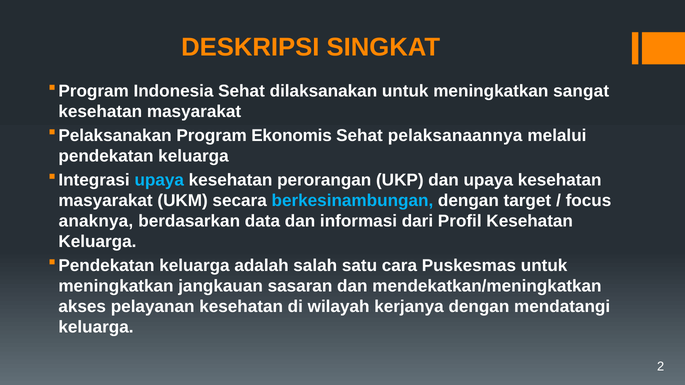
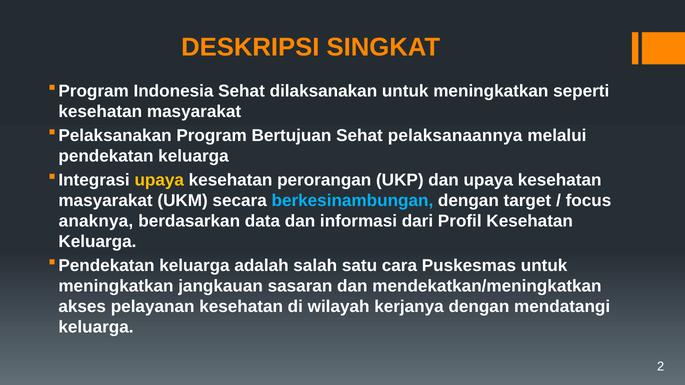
sangat: sangat -> seperti (581, 91)
Ekonomis: Ekonomis -> Bertujuan (291, 136)
upaya colour: light blue -> yellow (159, 180)
